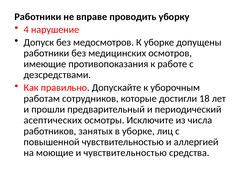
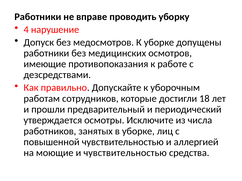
асептических: асептических -> утверждается (53, 121)
